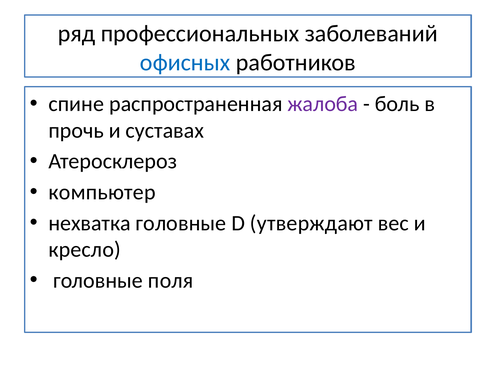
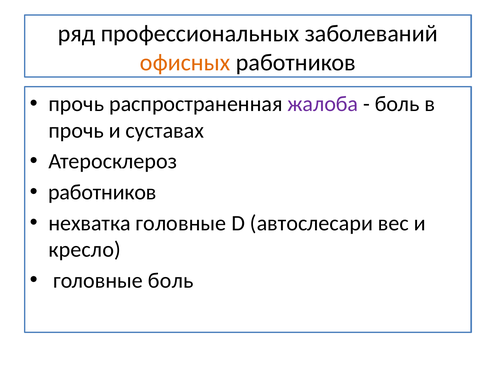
офисных colour: blue -> orange (185, 62)
спине: спине -> прочь (76, 104)
компьютер: компьютер -> работников (102, 192)
утверждают: утверждают -> автослесари (311, 223)
головные поля: поля -> боль (171, 280)
